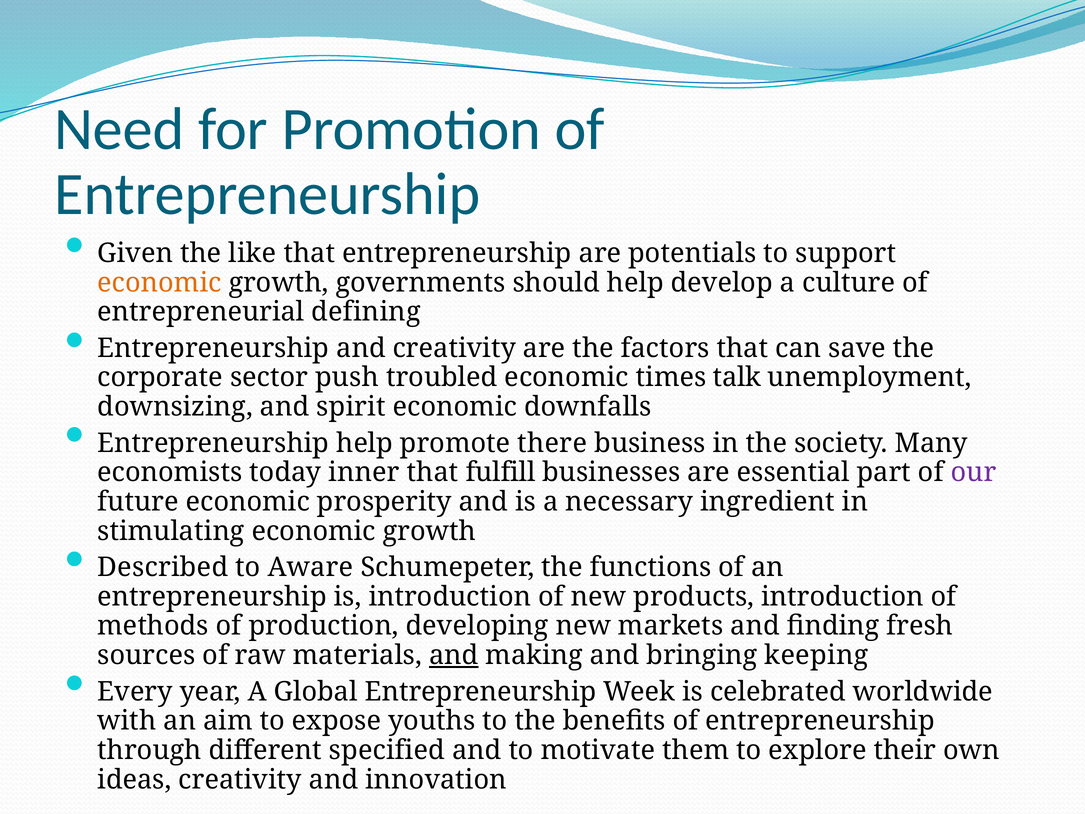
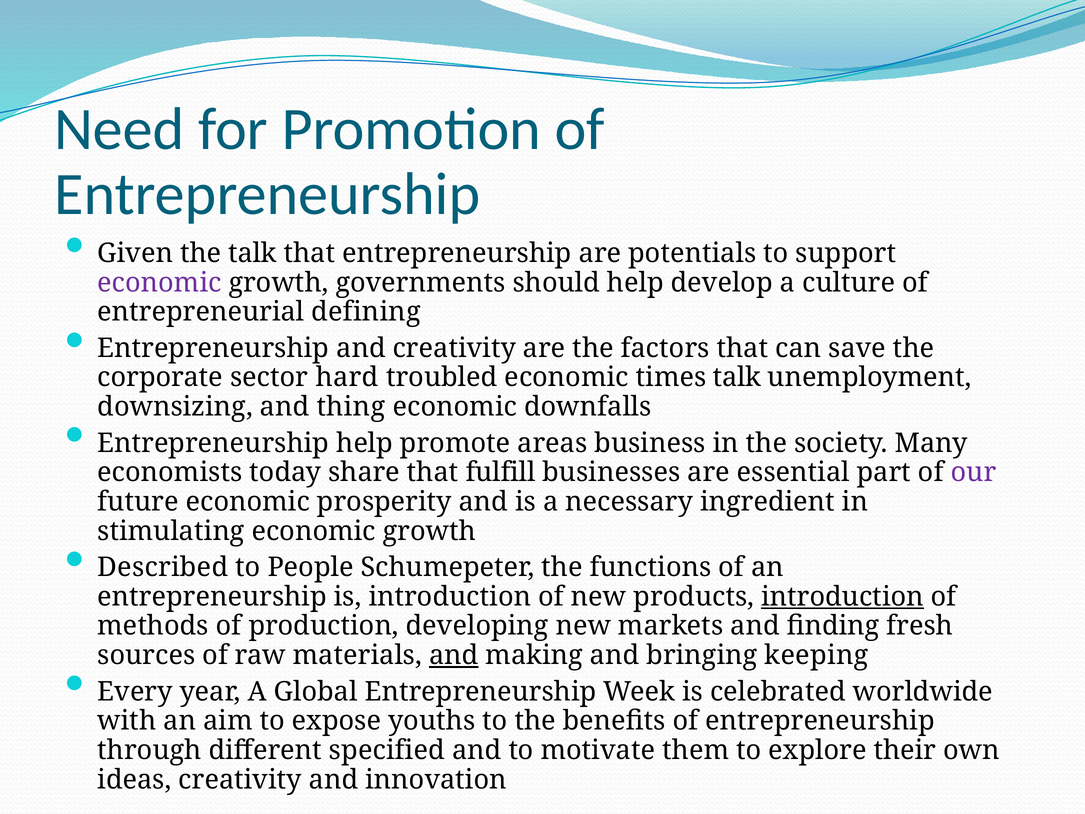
the like: like -> talk (253, 253)
economic colour: orange -> purple (160, 282)
push: push -> hard (347, 377)
spirit: spirit -> thing (351, 407)
there: there -> areas (552, 443)
inner: inner -> share (364, 472)
Aware: Aware -> People (311, 567)
introduction underline: none -> present (843, 597)
